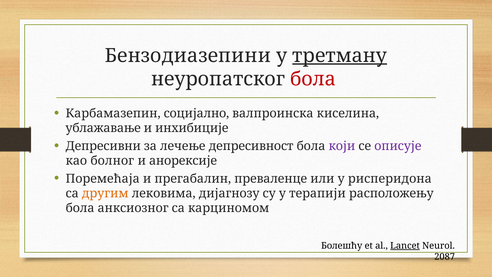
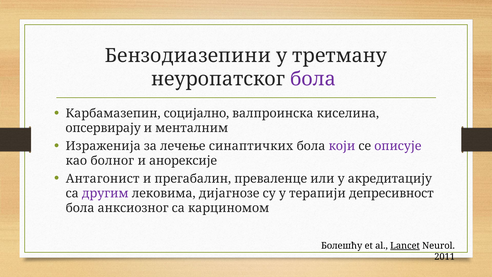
третману underline: present -> none (340, 56)
бола colour: red -> purple (313, 79)
ублажавање: ублажавање -> опсервирају (103, 128)
инхибиције: инхибиције -> менталним (192, 128)
Депресивни: Депресивни -> Израженија (103, 146)
депресивност: депресивност -> синаптичких (251, 146)
Поремећаја: Поремећаја -> Антагонист (103, 178)
рисперидона: рисперидона -> акредитацију (390, 178)
другим colour: orange -> purple (105, 193)
дијагнозу: дијагнозу -> дијагнозе (229, 193)
расположењу: расположењу -> депресивност (391, 193)
2087: 2087 -> 2011 (445, 257)
